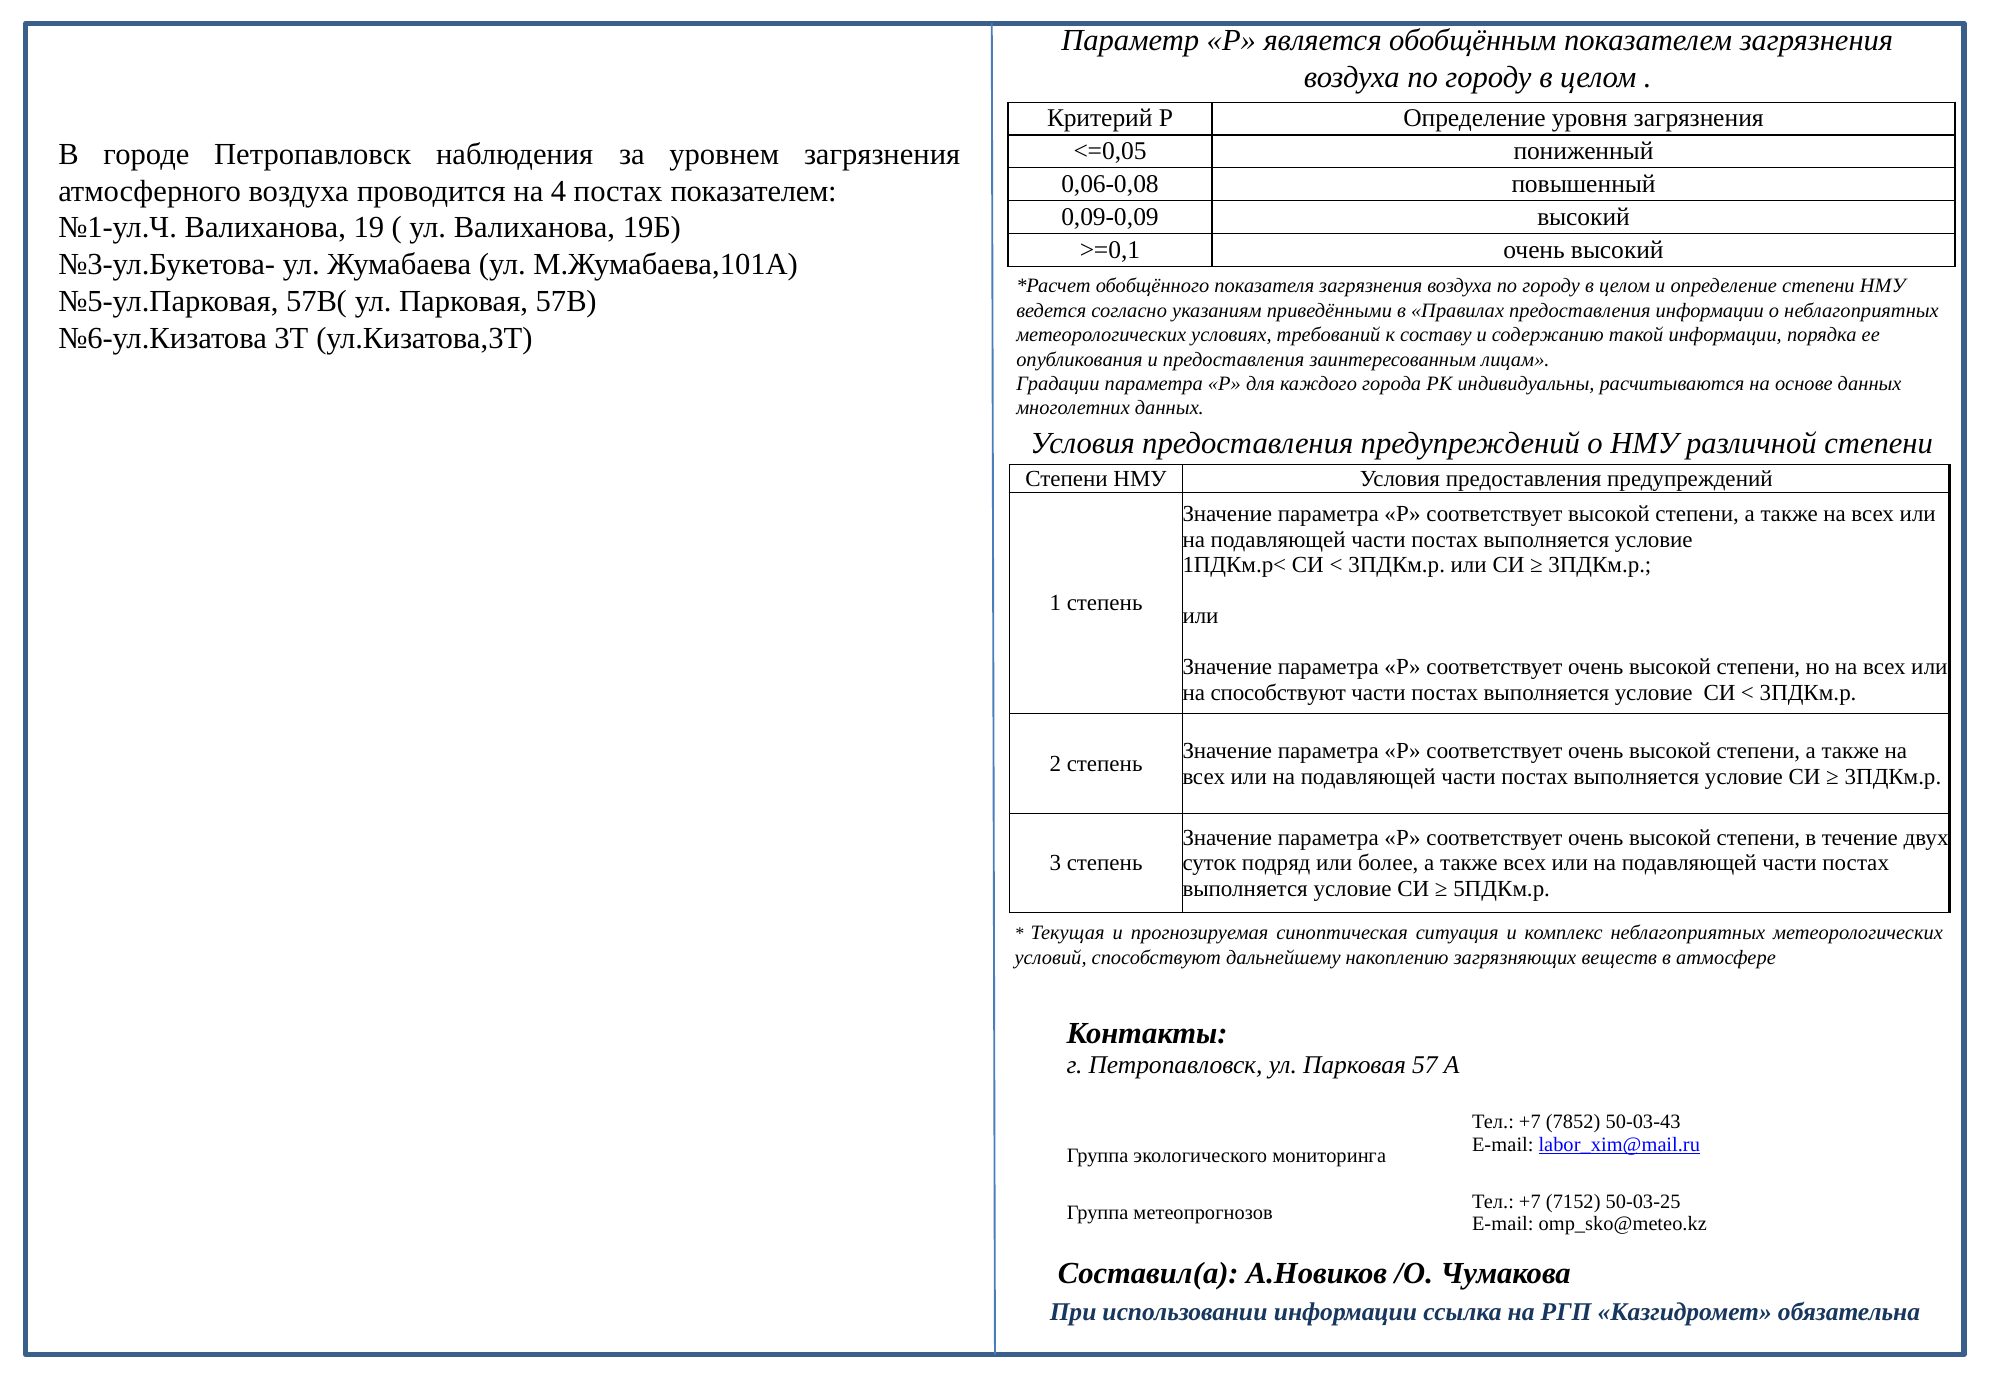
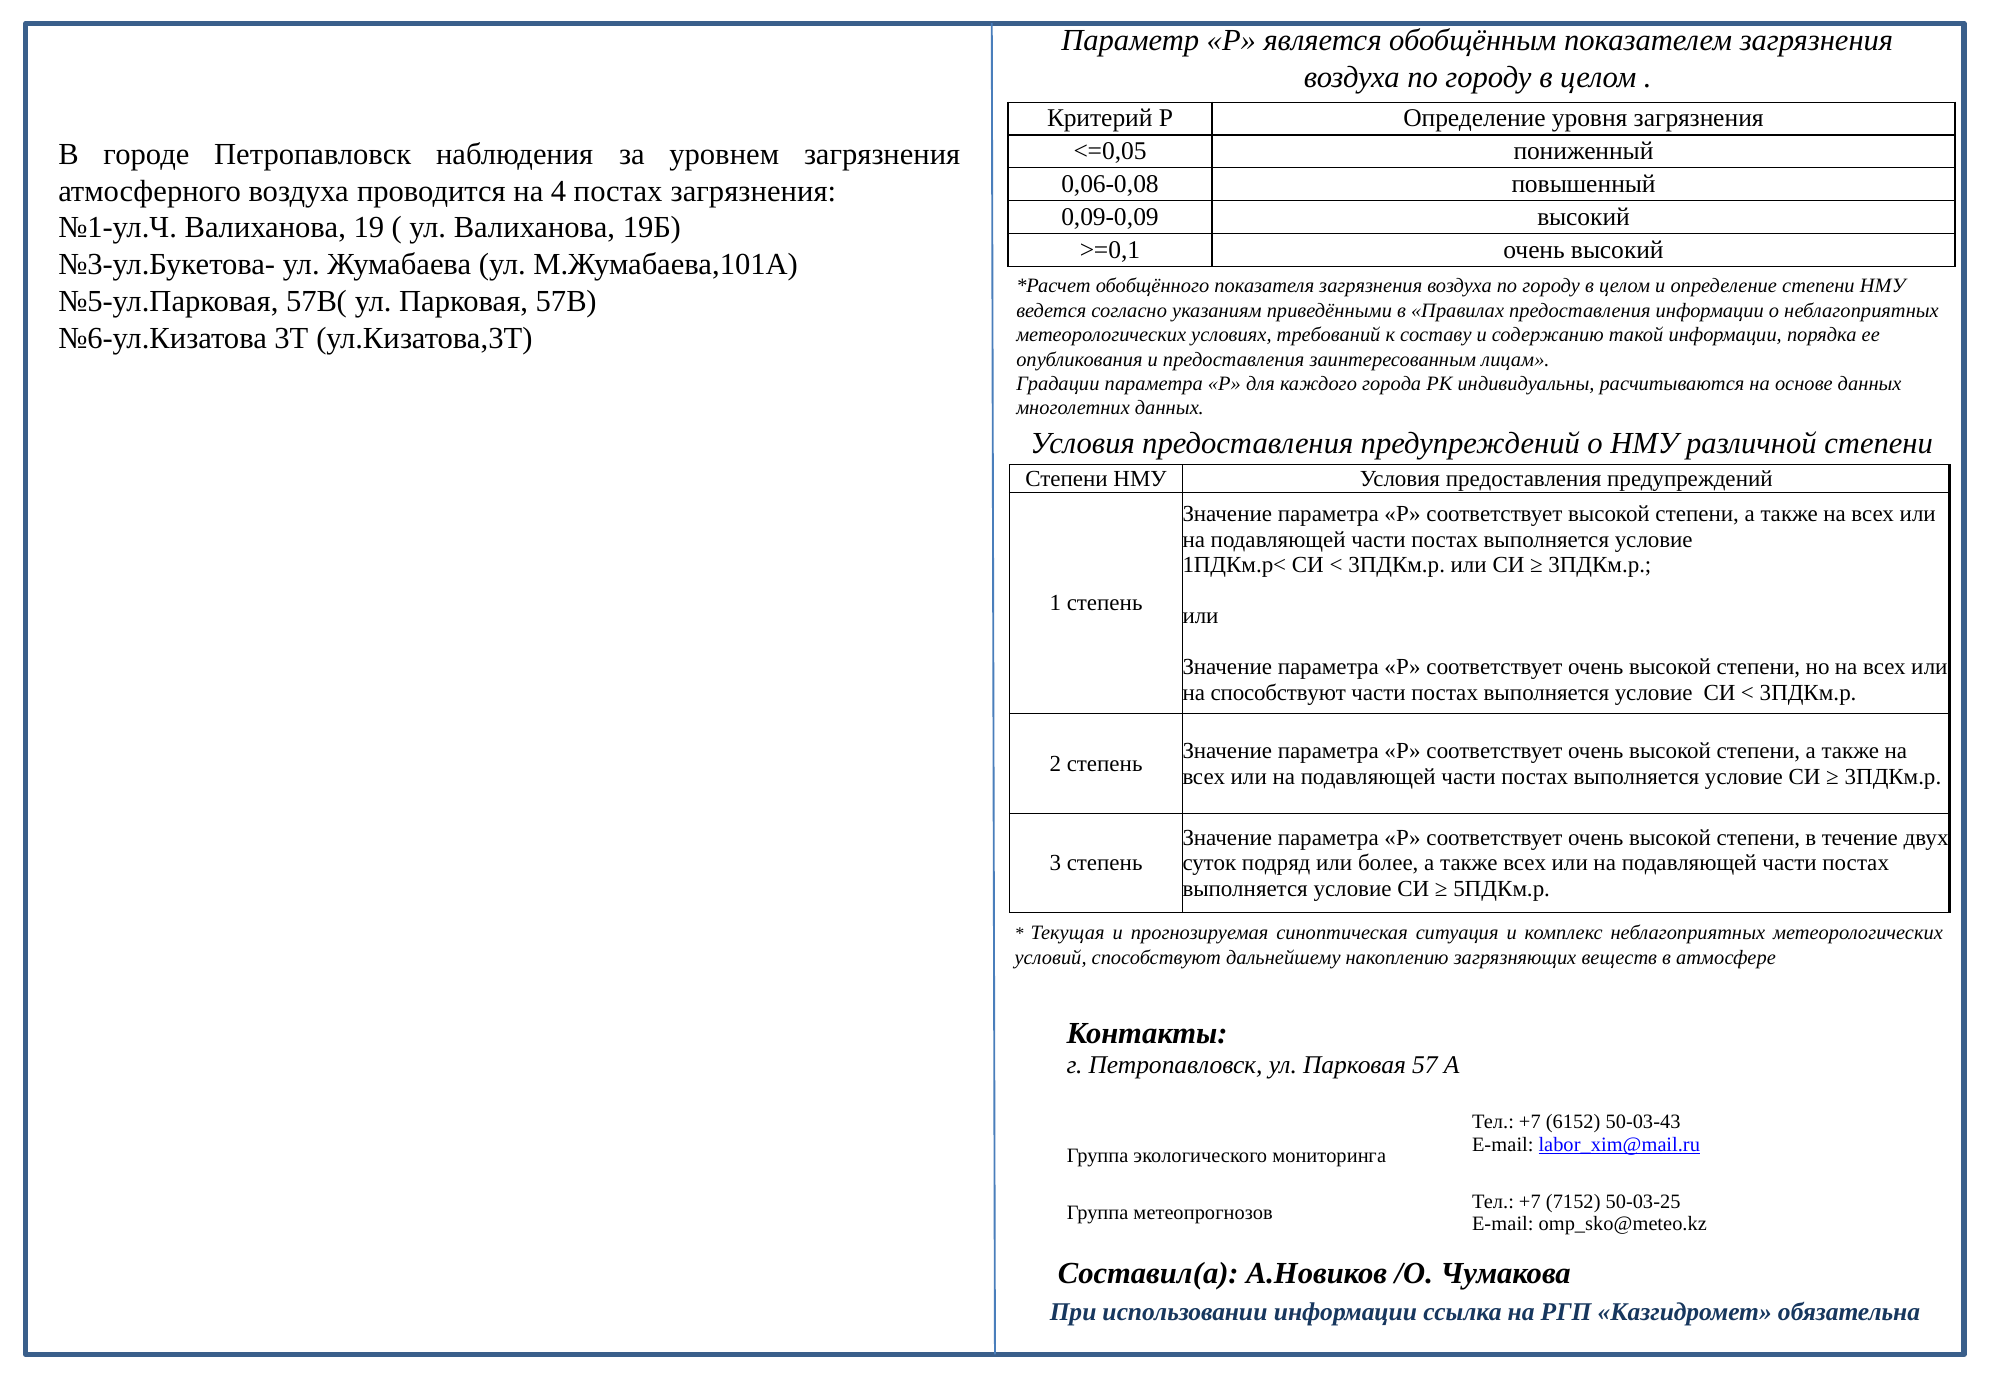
постах показателем: показателем -> загрязнения (753, 191)
7852: 7852 -> 6152 (1573, 1122)
